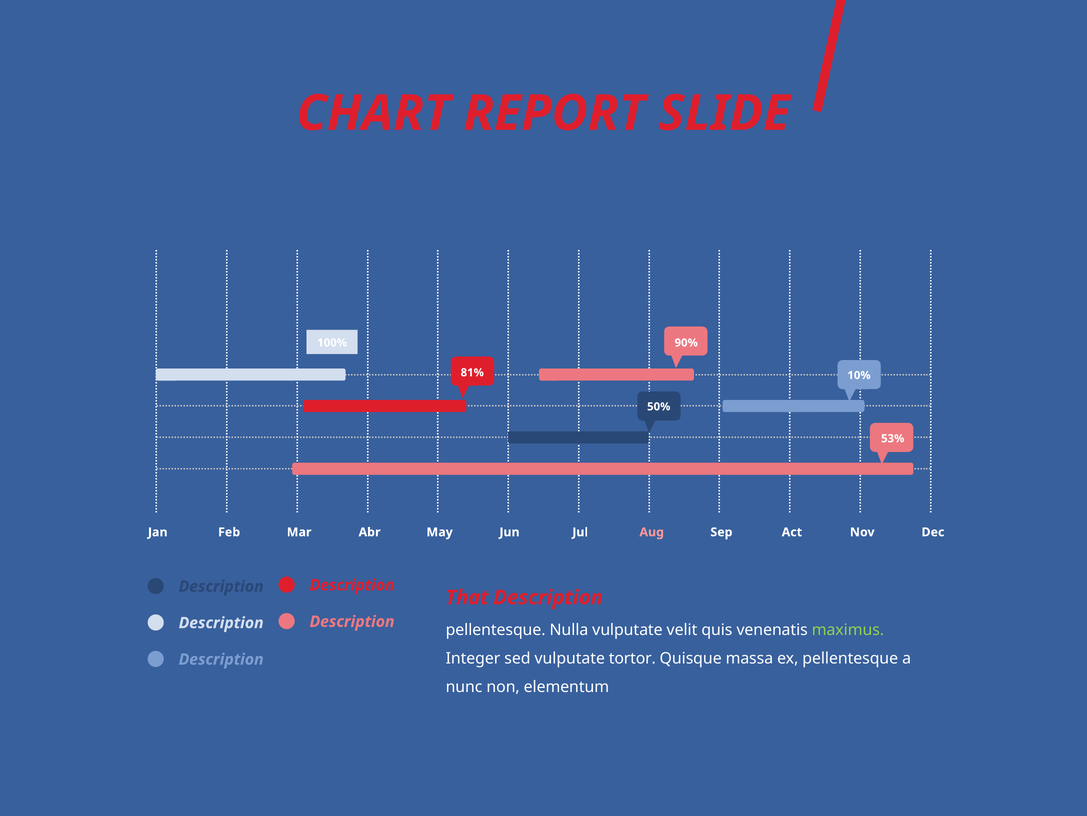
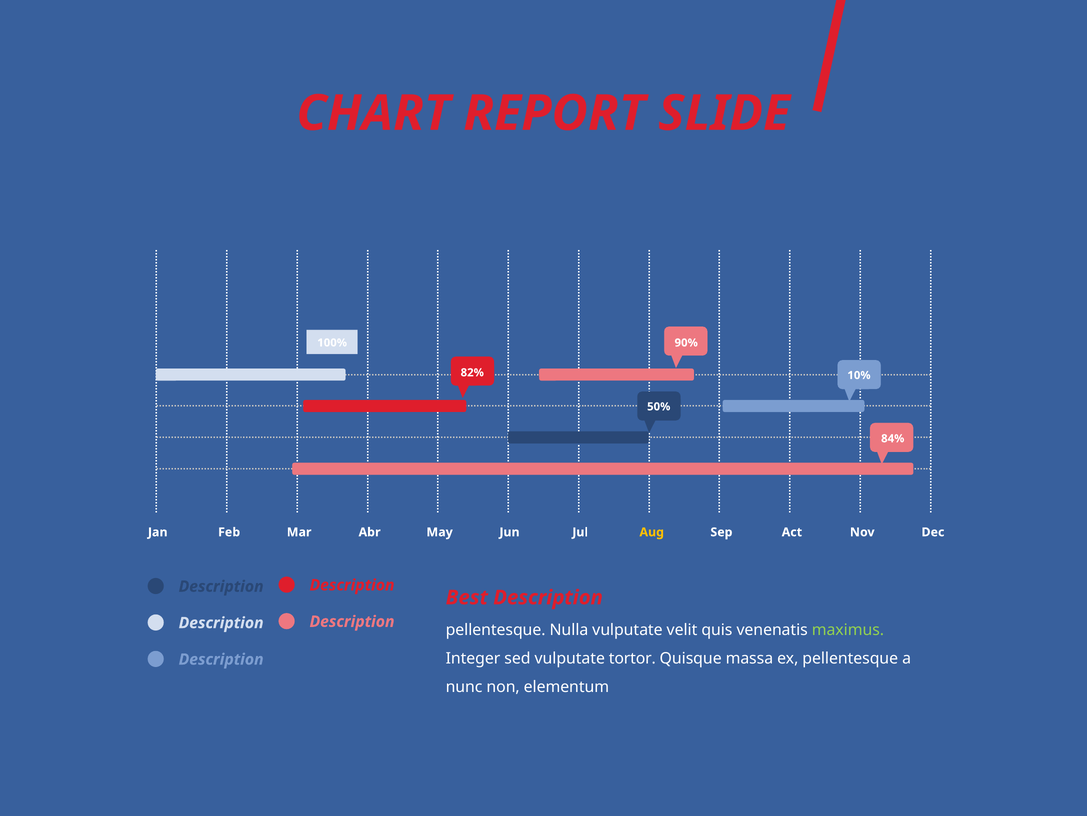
81%: 81% -> 82% (472, 372)
53%: 53% -> 84% (893, 438)
Aug colour: pink -> yellow (652, 532)
That: That -> Best (467, 597)
